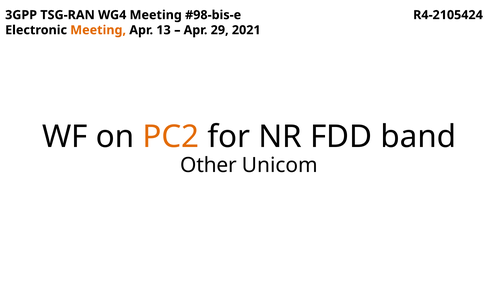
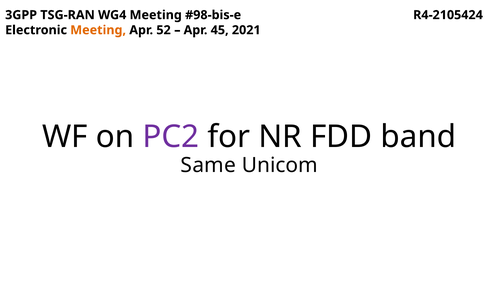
13: 13 -> 52 (164, 30)
29: 29 -> 45 (220, 30)
PC2 colour: orange -> purple (171, 137)
Other: Other -> Same (208, 165)
